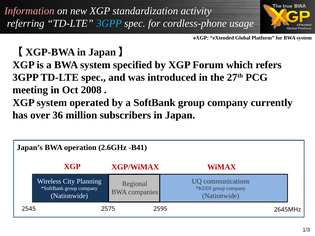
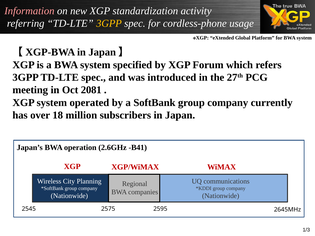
3GPP colour: light blue -> yellow (109, 23)
2008: 2008 -> 2081 (91, 90)
36: 36 -> 18 (58, 115)
